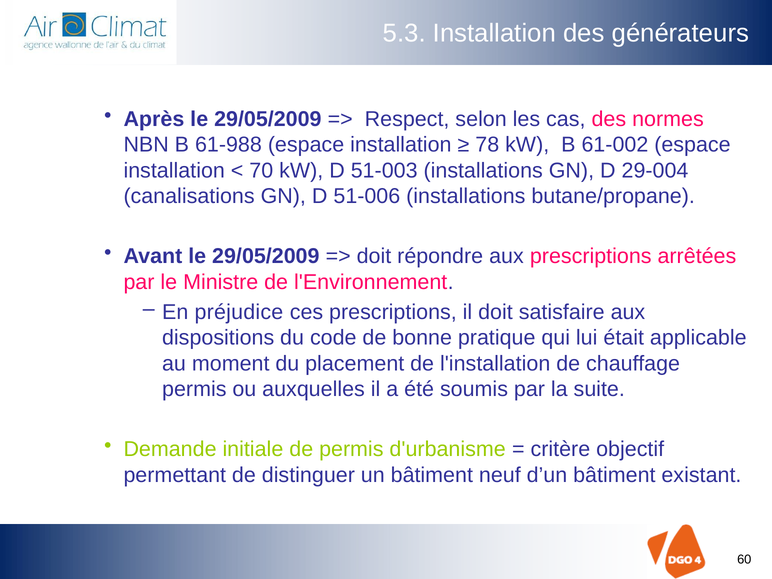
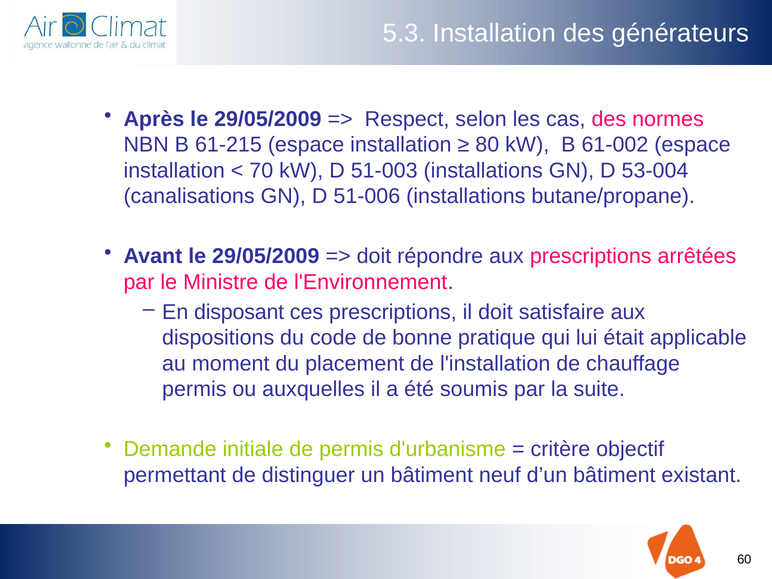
61-988: 61-988 -> 61-215 (228, 145)
78: 78 -> 80 (487, 145)
29-004: 29-004 -> 53-004 (655, 171)
préjudice: préjudice -> disposant (239, 312)
